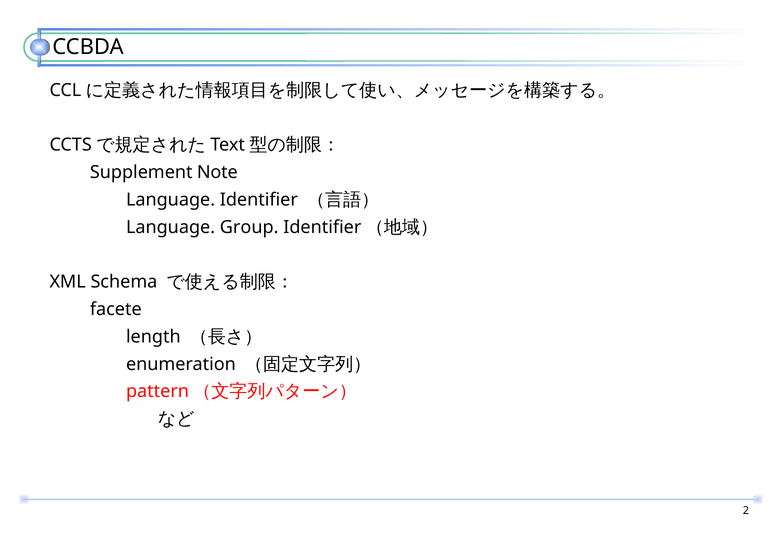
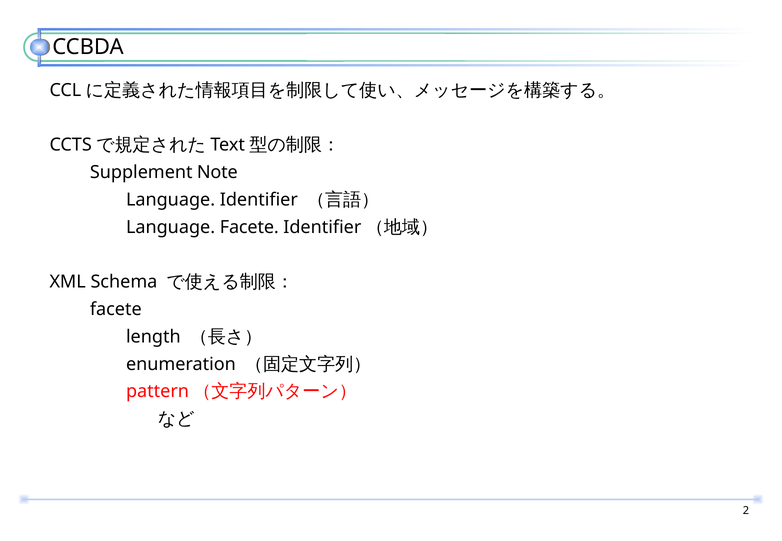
Language Group: Group -> Facete (249, 227)
